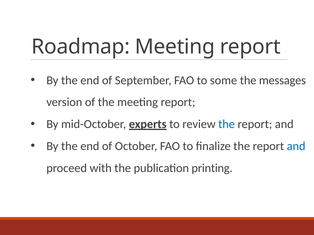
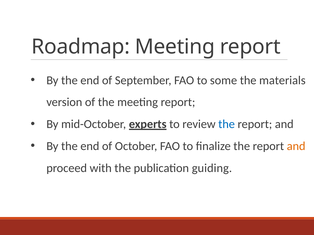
messages: messages -> materials (282, 80)
and colour: blue -> orange (296, 146)
printing: printing -> guiding (212, 168)
